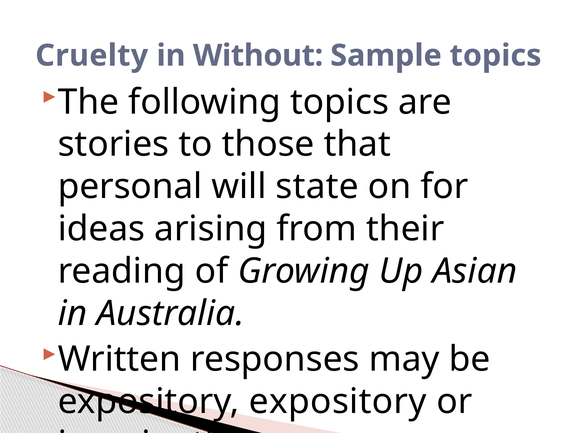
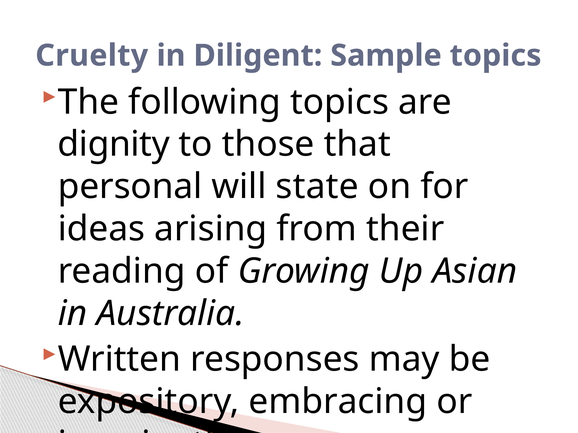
Without: Without -> Diligent (258, 56)
stories: stories -> dignity (114, 145)
expository expository: expository -> embracing (338, 402)
